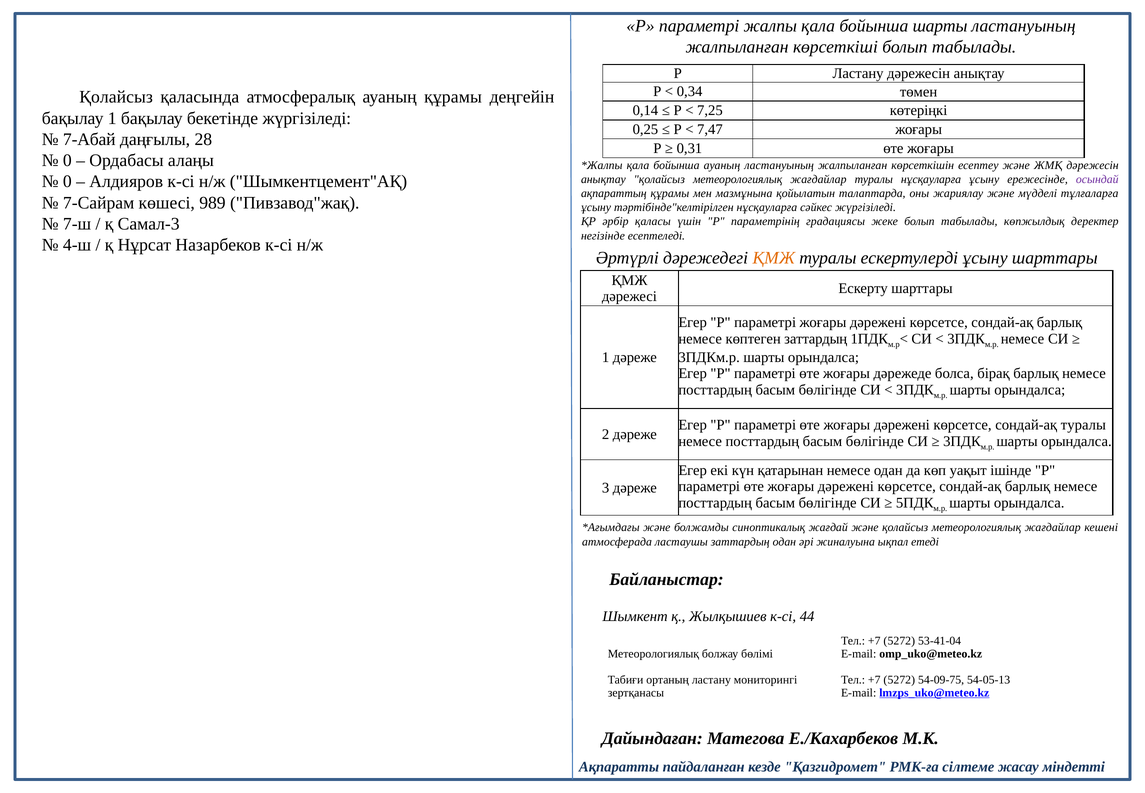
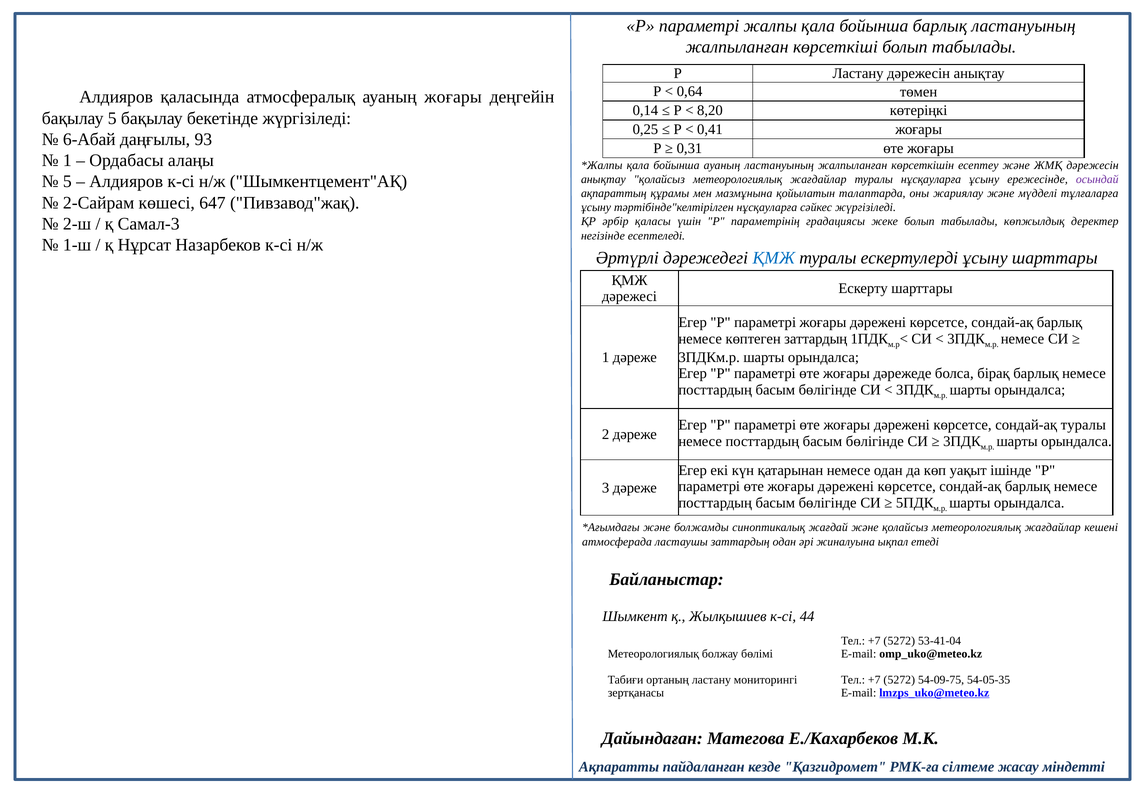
бойынша шарты: шарты -> барлық (940, 26)
0,34: 0,34 -> 0,64 (690, 91)
Қолайсыз: Қолайсыз -> Алдияров (116, 97)
ауаның құрамы: құрамы -> жоғары (453, 97)
7,25: 7,25 -> 8,20 (710, 110)
бақылау 1: 1 -> 5 (112, 118)
7,47: 7,47 -> 0,41 (710, 129)
7-Абай: 7-Абай -> 6-Абай (89, 139)
28: 28 -> 93 (203, 139)
0: 0 -> 1 (67, 160)
0: 0 -> 5 (67, 182)
7-Сайрам: 7-Сайрам -> 2-Сайрам (99, 203)
989: 989 -> 647 (212, 203)
7-ш: 7-ш -> 2-ш (77, 224)
4-ш: 4-ш -> 1-ш (77, 245)
ҚМЖ colour: orange -> blue (774, 258)
54-05-13: 54-05-13 -> 54-05-35 (989, 679)
